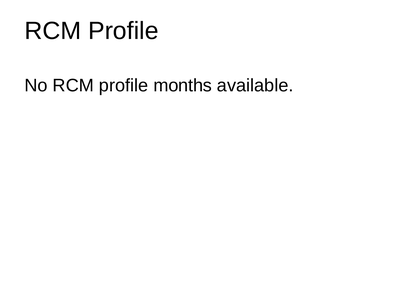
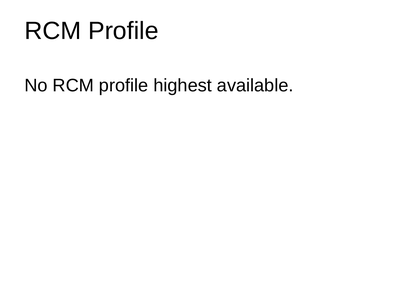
months: months -> highest (183, 86)
